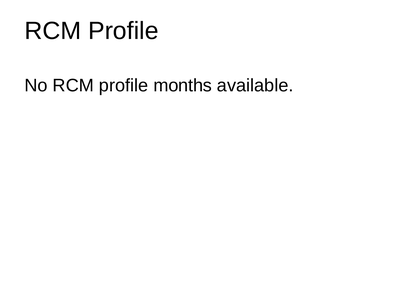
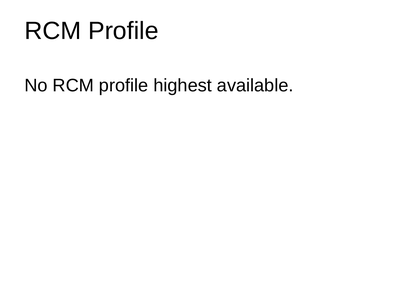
months: months -> highest (183, 86)
